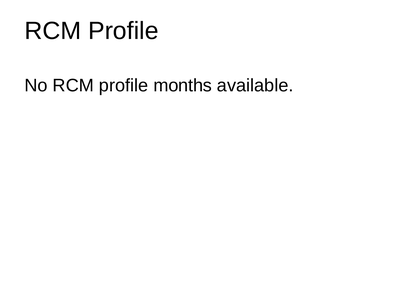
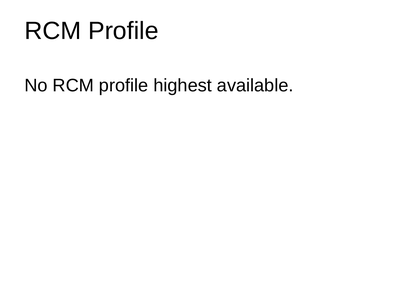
months: months -> highest (183, 86)
